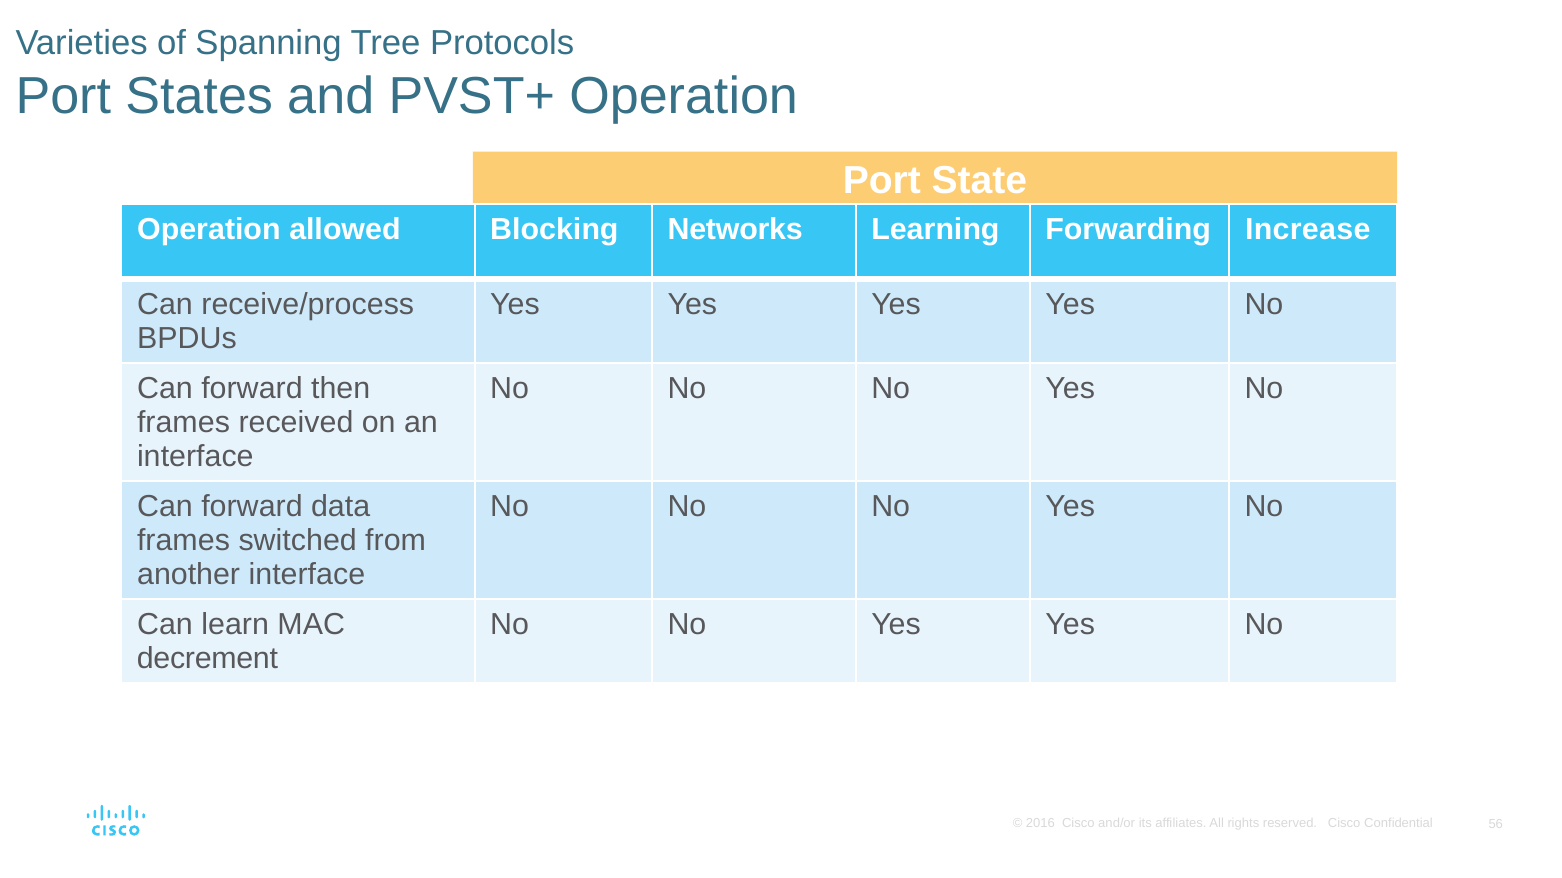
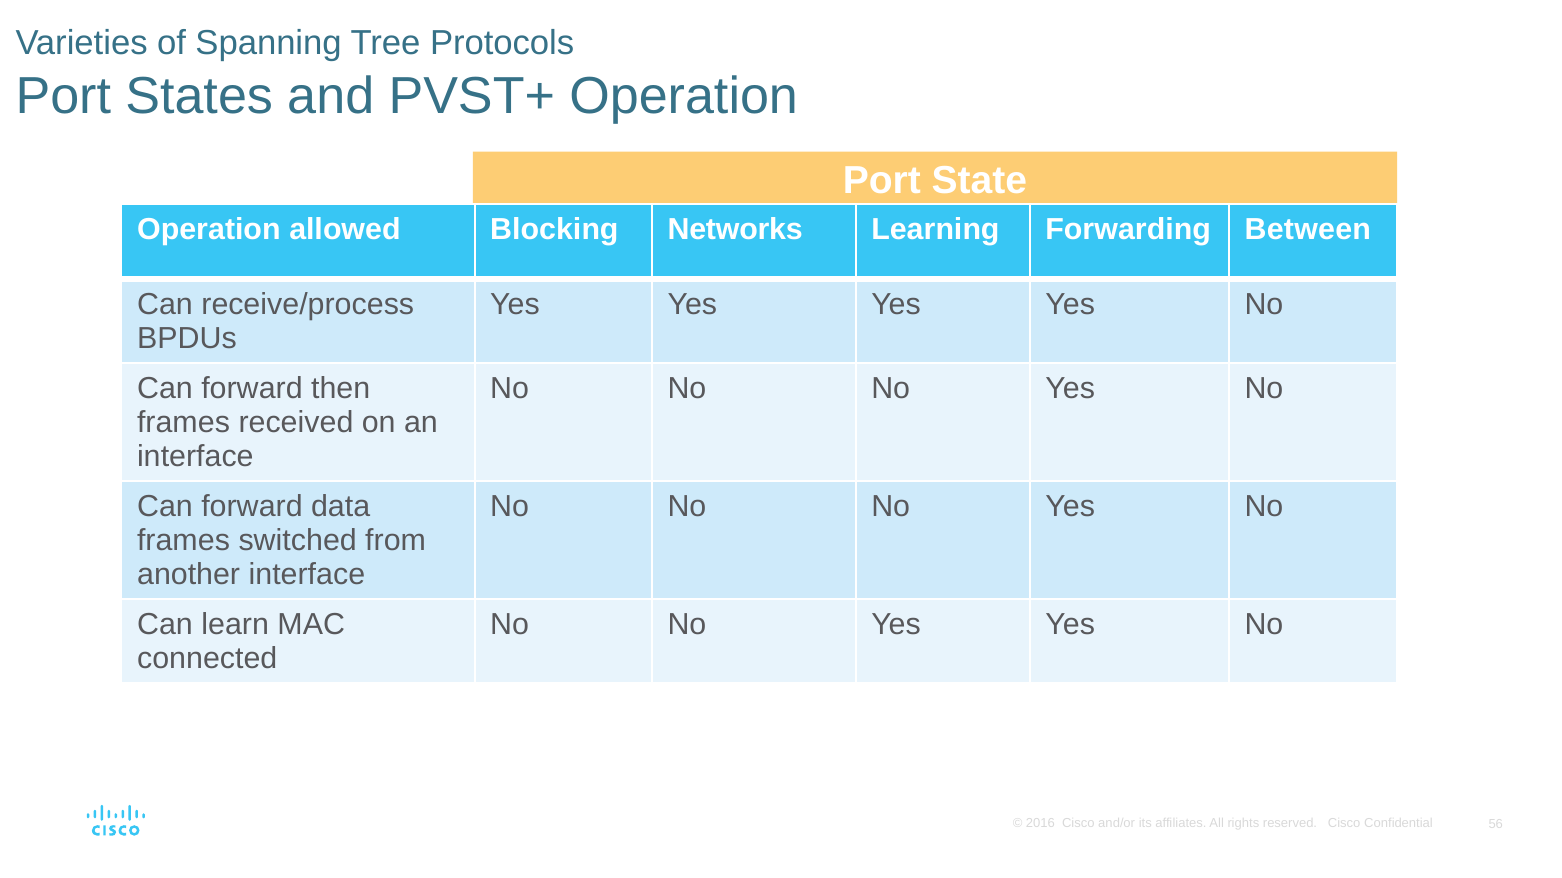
Increase: Increase -> Between (1308, 229)
decrement: decrement -> connected (207, 659)
